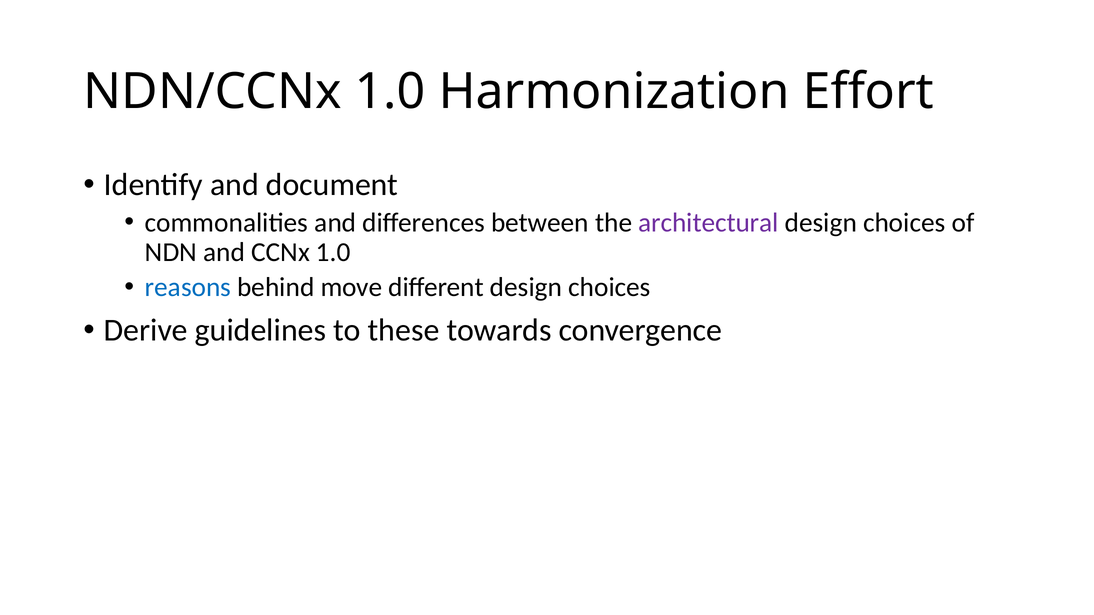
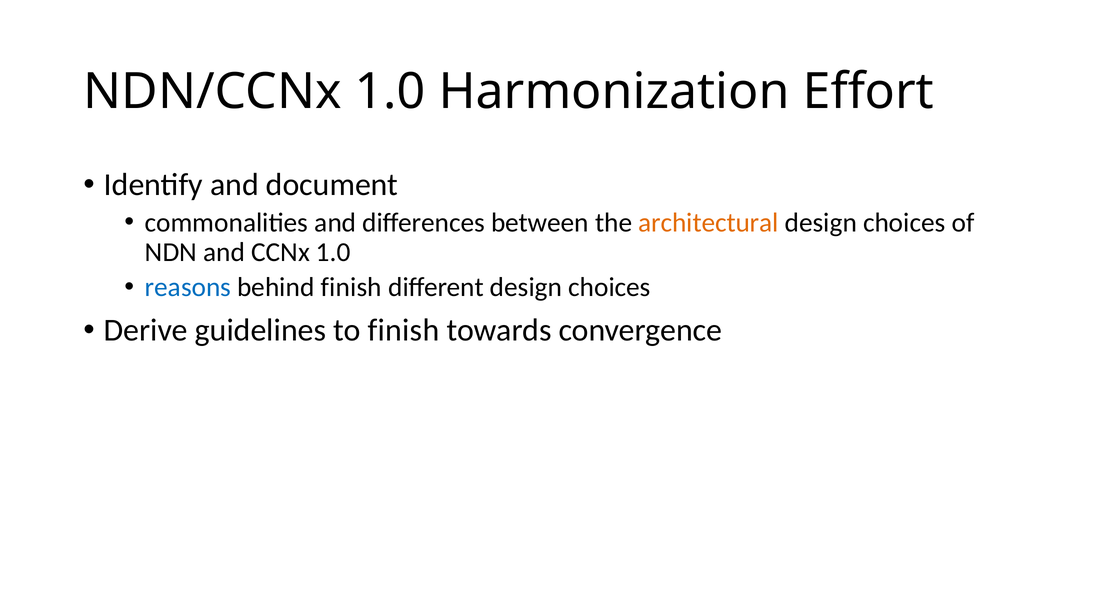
architectural colour: purple -> orange (708, 223)
behind move: move -> finish (351, 287)
to these: these -> finish (403, 331)
